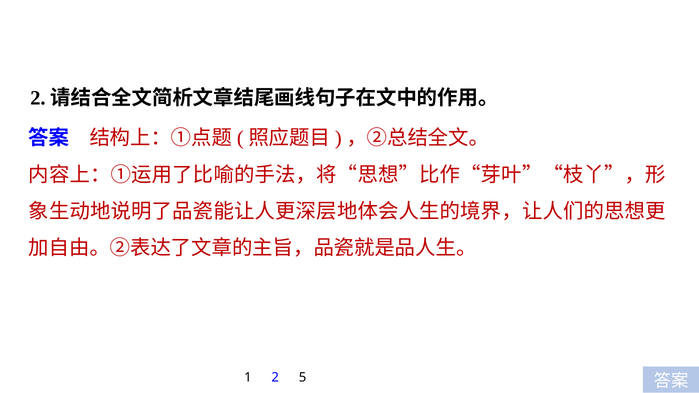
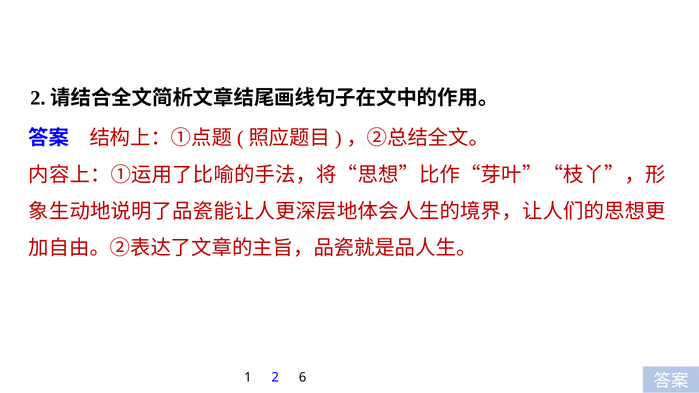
5: 5 -> 6 (303, 378)
